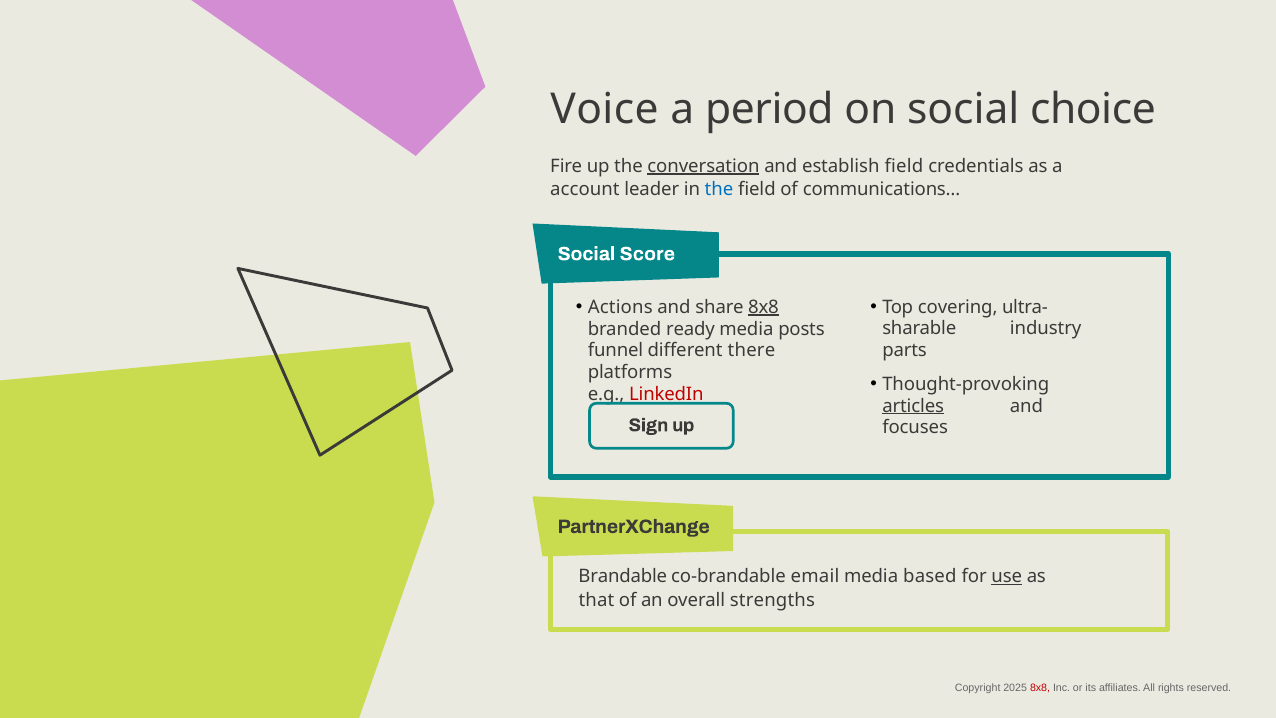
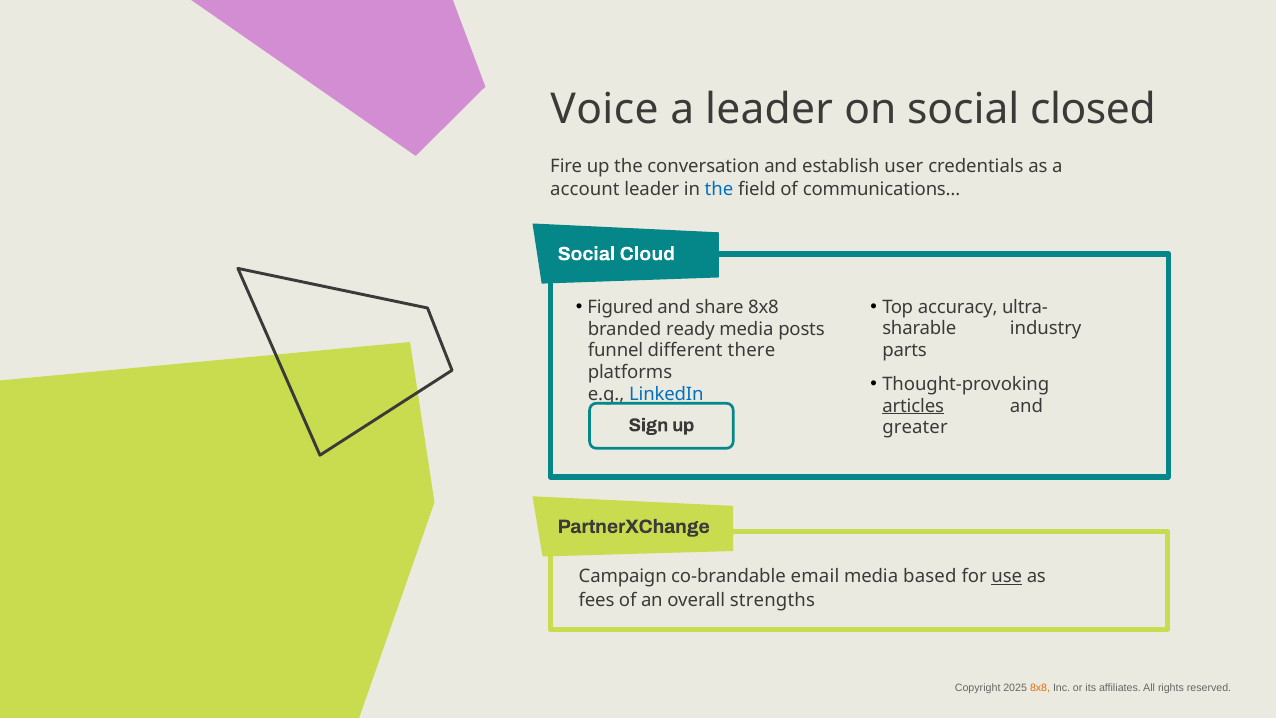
a period: period -> leader (769, 110)
choice: choice -> closed (1093, 110)
conversation underline: present -> none (703, 166)
establish field: field -> user (904, 166)
Score: Score -> Cloud (647, 254)
covering: covering -> accuracy (958, 307)
Actions: Actions -> Figured (620, 307)
8x8 underline: present -> none (763, 307)
LinkedIn colour: red -> blue (666, 395)
focuses: focuses -> greater (915, 428)
Brandable: Brandable -> Campaign (623, 577)
that: that -> fees (597, 600)
8x8 colour: red -> orange (1040, 687)
